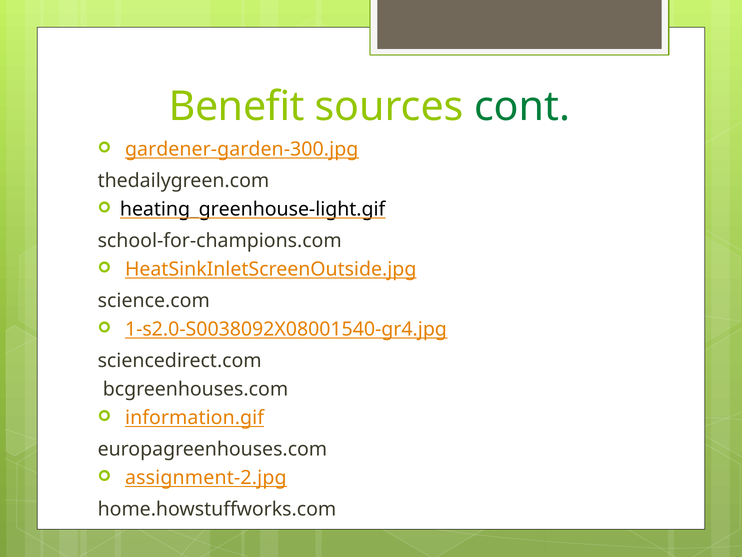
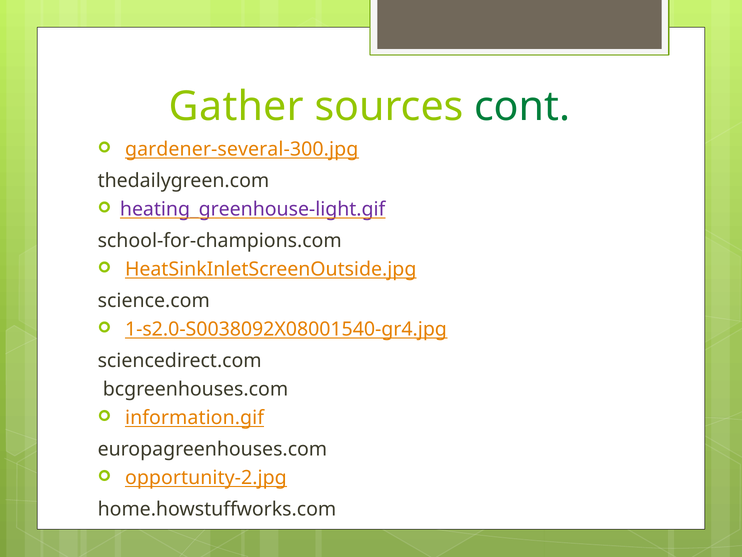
Benefit: Benefit -> Gather (236, 107)
gardener‑garden‑300.jpg: gardener‑garden‑300.jpg -> gardener‑several‑300.jpg (242, 149)
heating_greenhouse‑light.gif colour: black -> purple (253, 209)
assignment‑2.jpg: assignment‑2.jpg -> opportunity‑2.jpg (206, 477)
